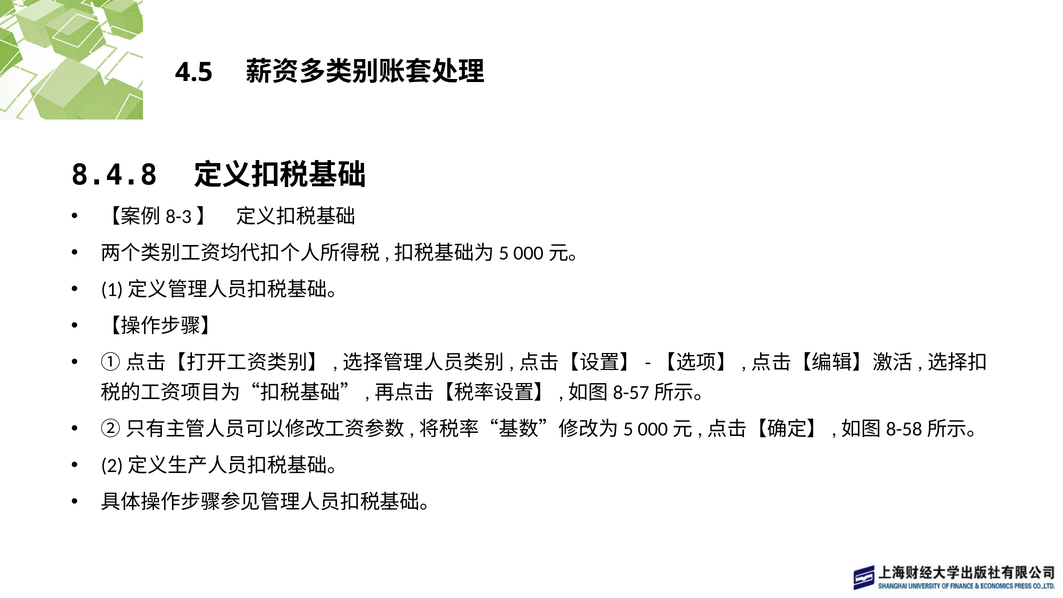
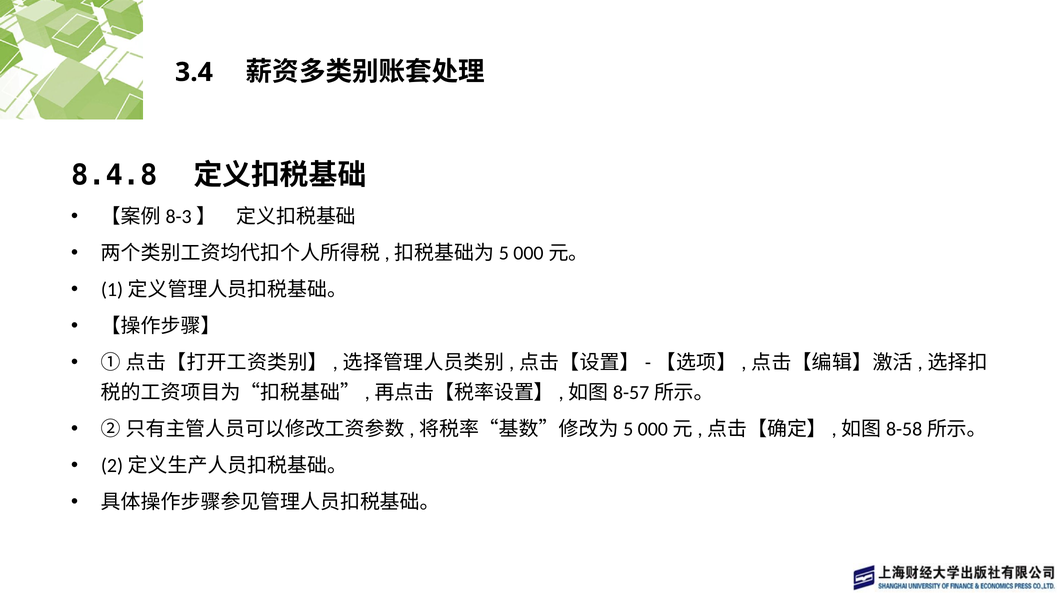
4.5: 4.5 -> 3.4 (194, 72)
